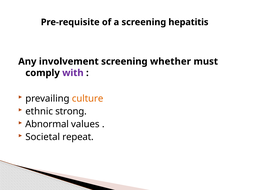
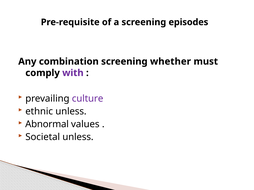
hepatitis: hepatitis -> episodes (188, 22)
involvement: involvement -> combination (69, 62)
culture colour: orange -> purple (88, 99)
ethnic strong: strong -> unless (71, 112)
Societal repeat: repeat -> unless (78, 137)
